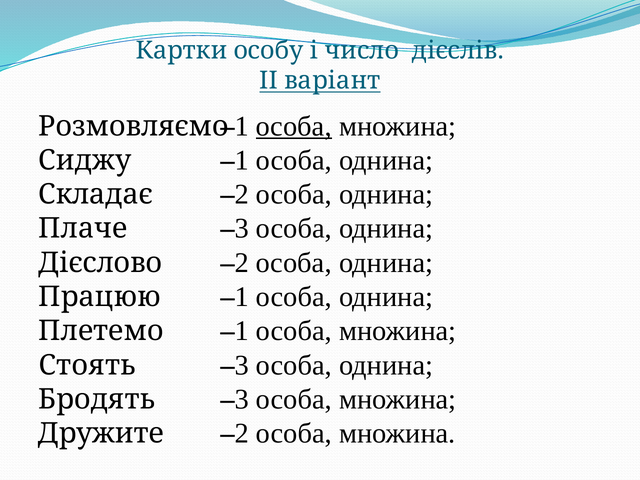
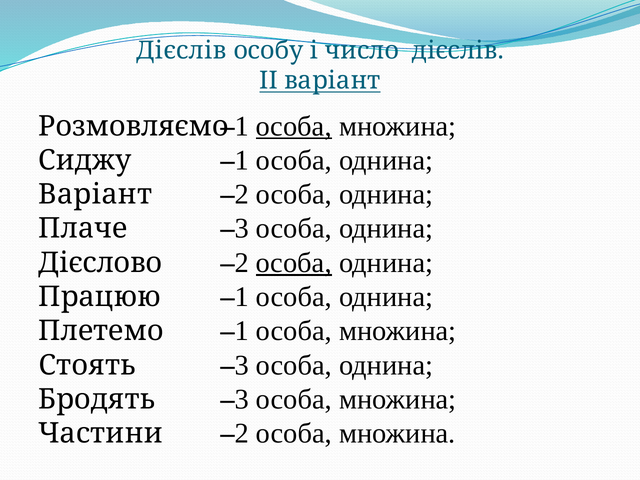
Картки: Картки -> Дієслів (181, 51)
Складає: Складає -> Варіант (95, 194)
особа underline: none -> present (294, 263)
Дружите: Дружите -> Частини (101, 433)
